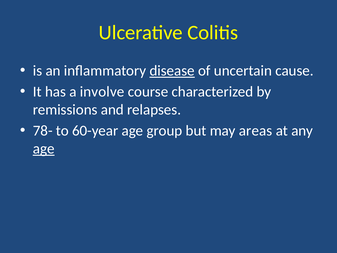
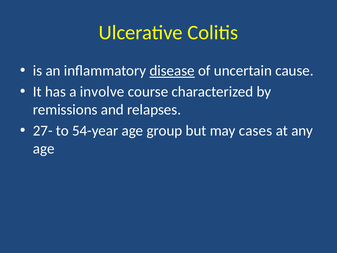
78-: 78- -> 27- (43, 131)
60-year: 60-year -> 54-year (95, 131)
areas: areas -> cases (256, 131)
age underline: present -> none (44, 149)
